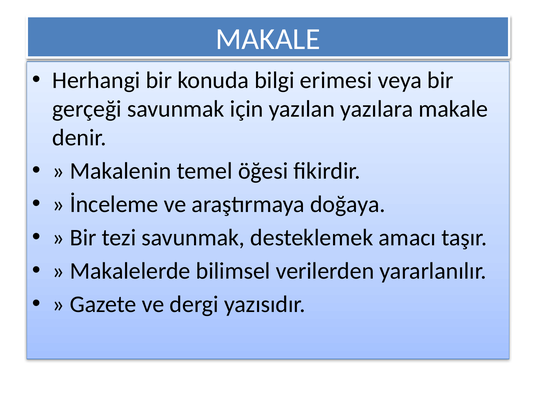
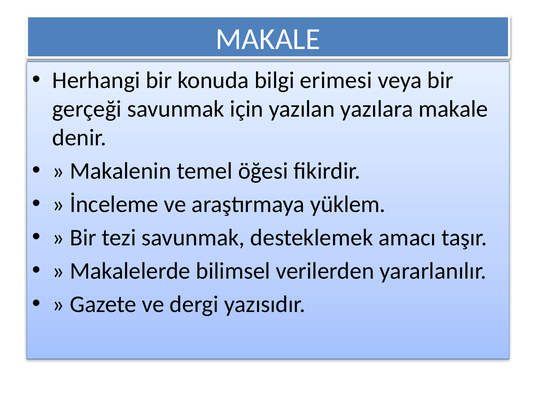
doğaya: doğaya -> yüklem (348, 204)
